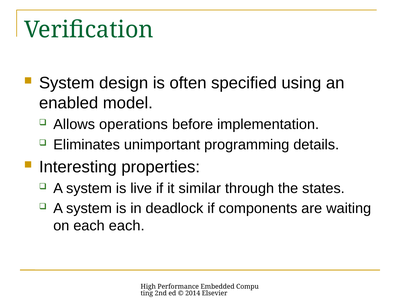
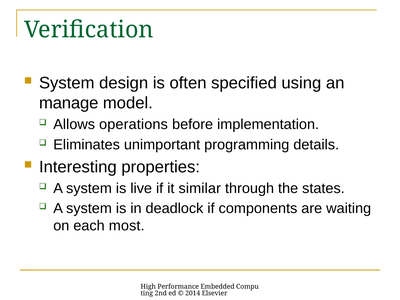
enabled: enabled -> manage (69, 103)
each each: each -> most (127, 226)
